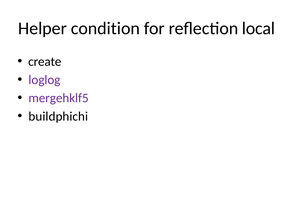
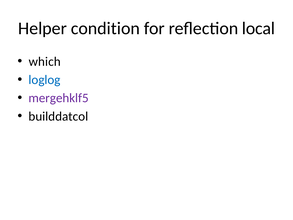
create: create -> which (45, 61)
loglog colour: purple -> blue (45, 80)
buildphichi: buildphichi -> builddatcol (58, 116)
